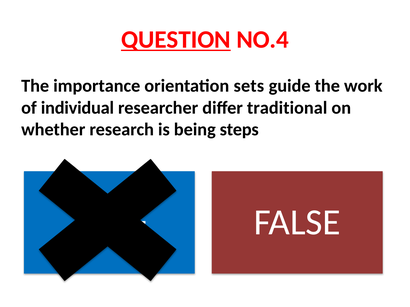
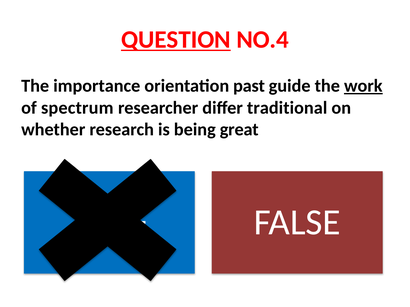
sets: sets -> past (249, 86)
work underline: none -> present (363, 86)
individual: individual -> spectrum (77, 108)
steps: steps -> great (239, 130)
